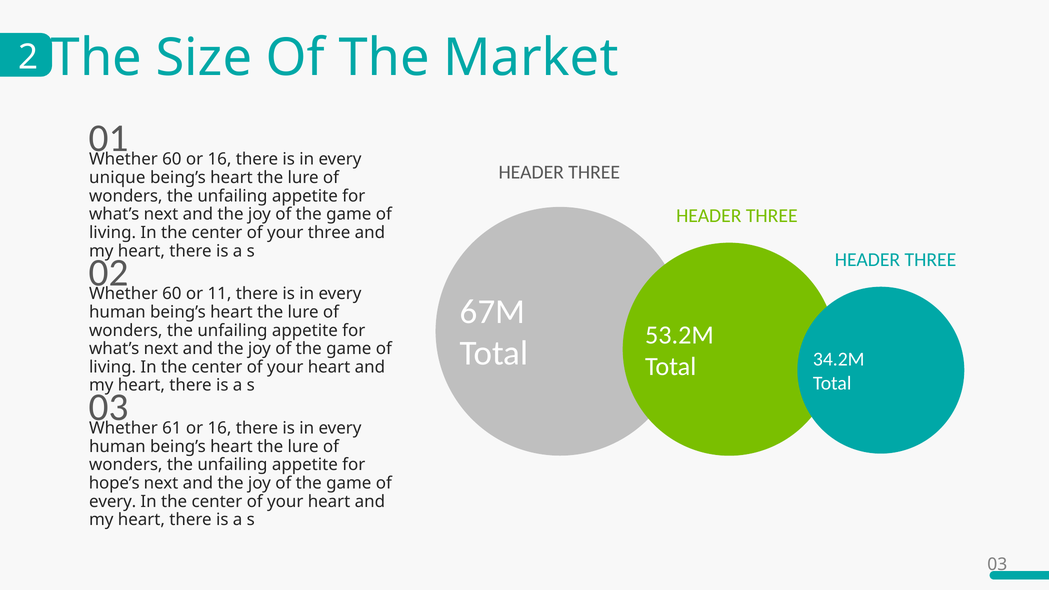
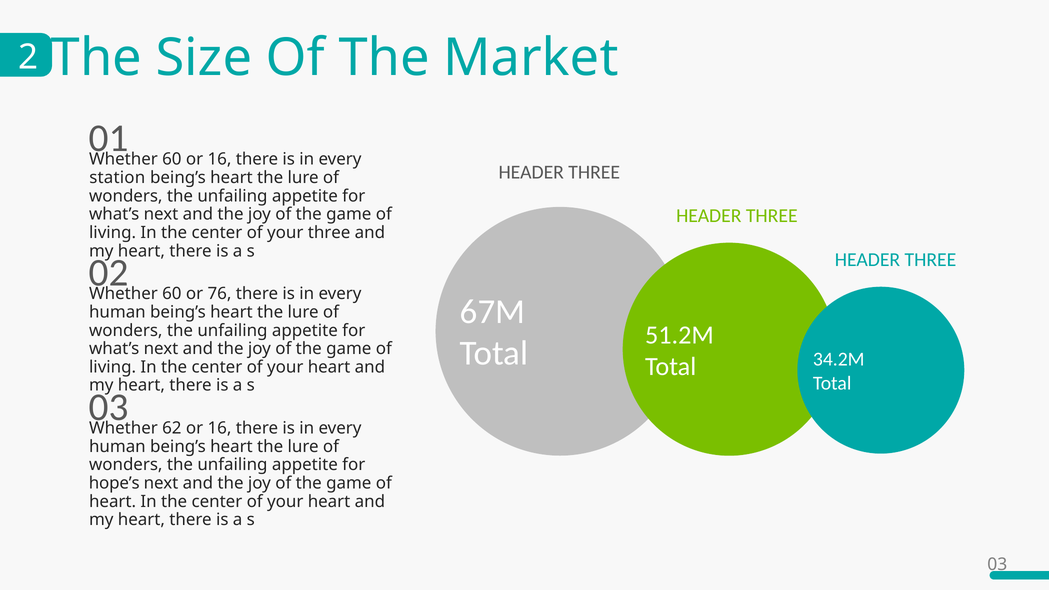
unique: unique -> station (117, 178)
11: 11 -> 76 (219, 294)
53.2M: 53.2M -> 51.2M (679, 335)
61: 61 -> 62 (172, 428)
every: every -> heart (113, 501)
